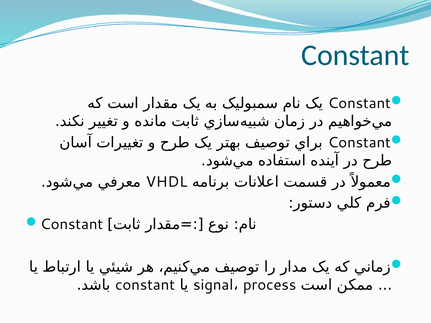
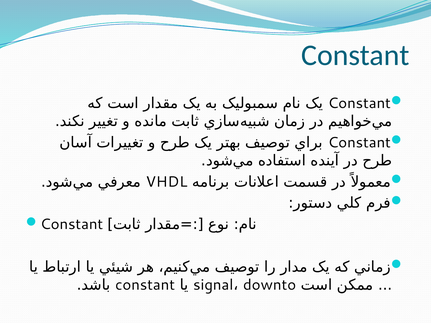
process: process -> downto (270, 285)
